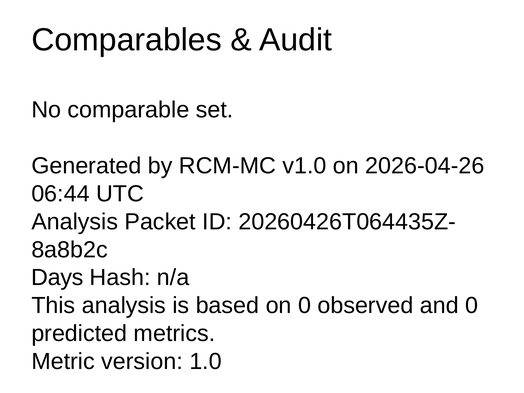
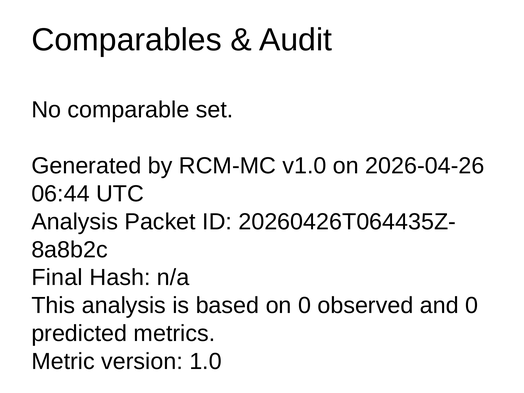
Days: Days -> Final (57, 278)
